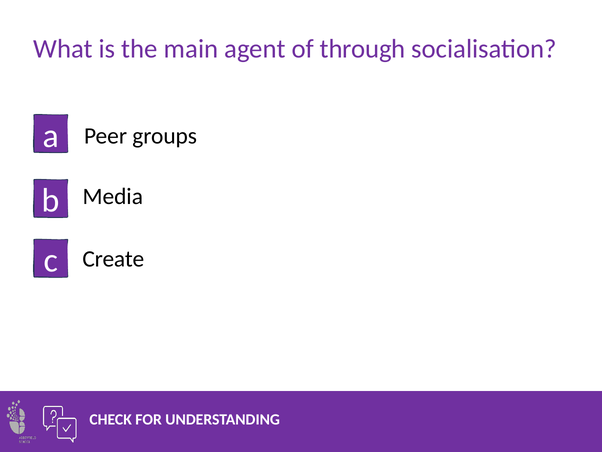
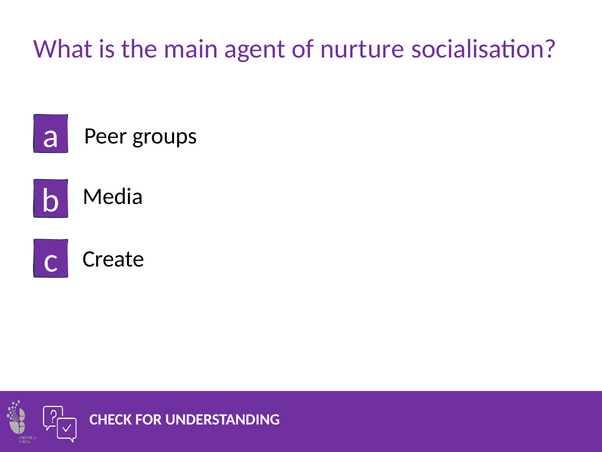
through: through -> nurture (362, 49)
